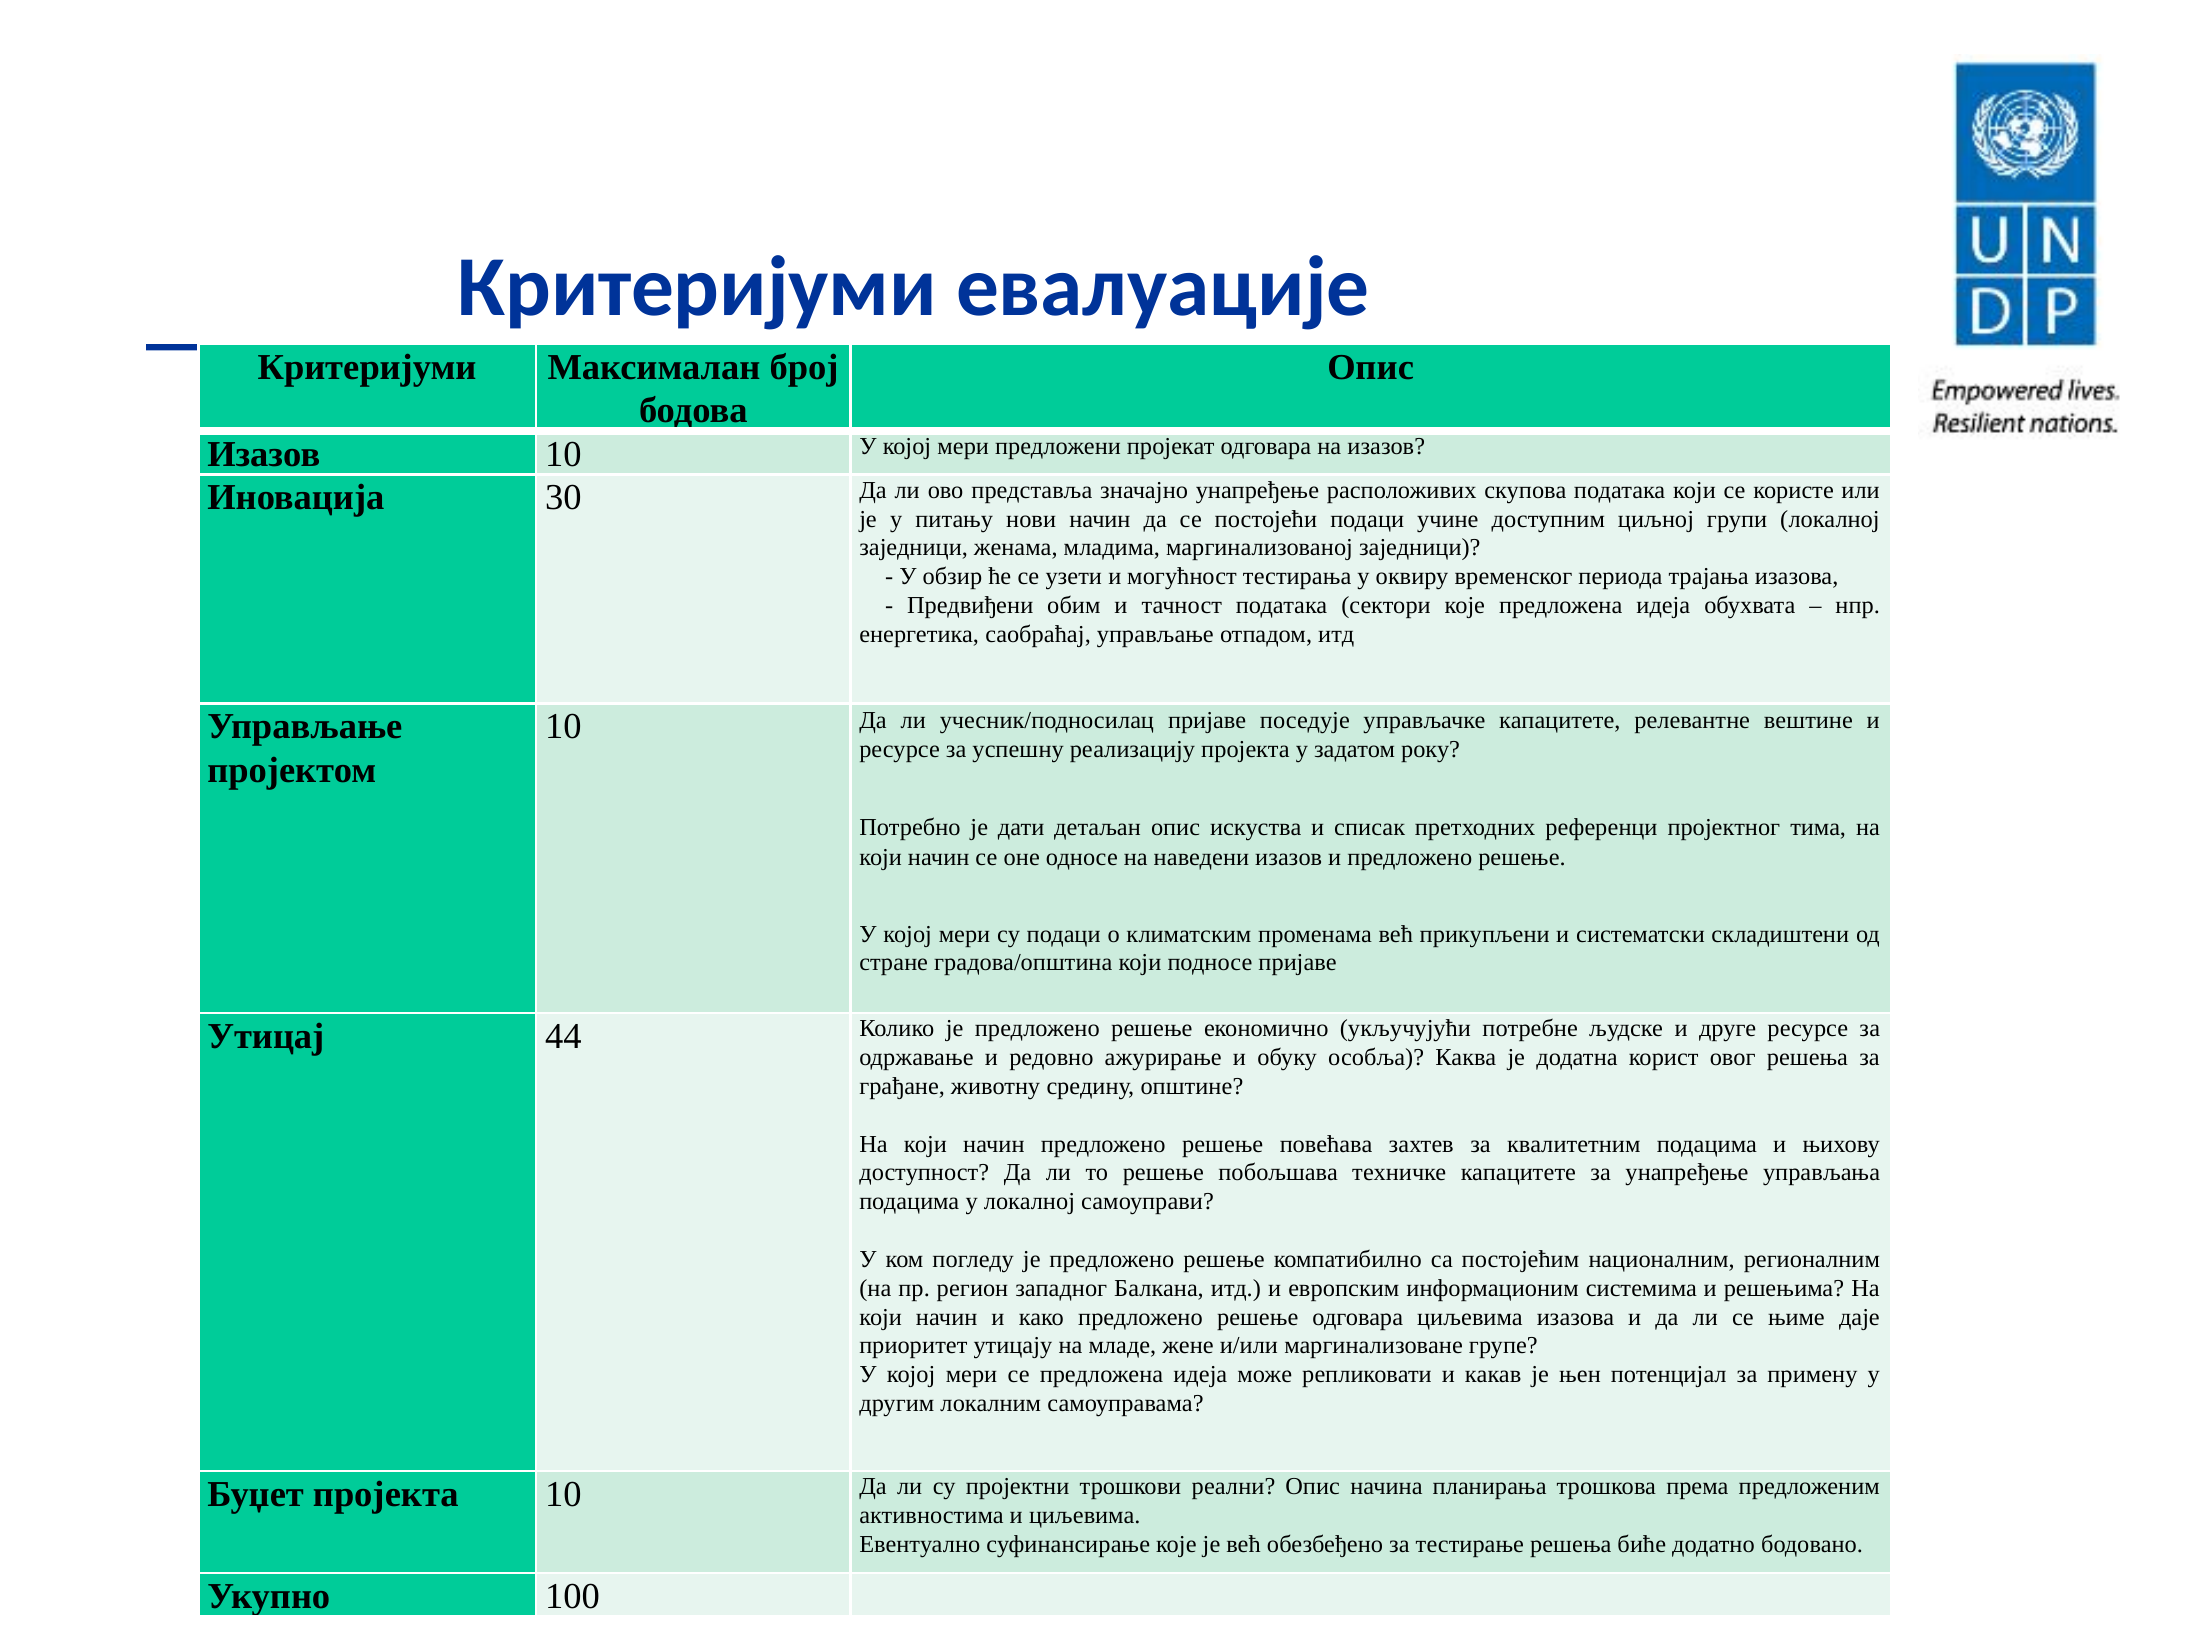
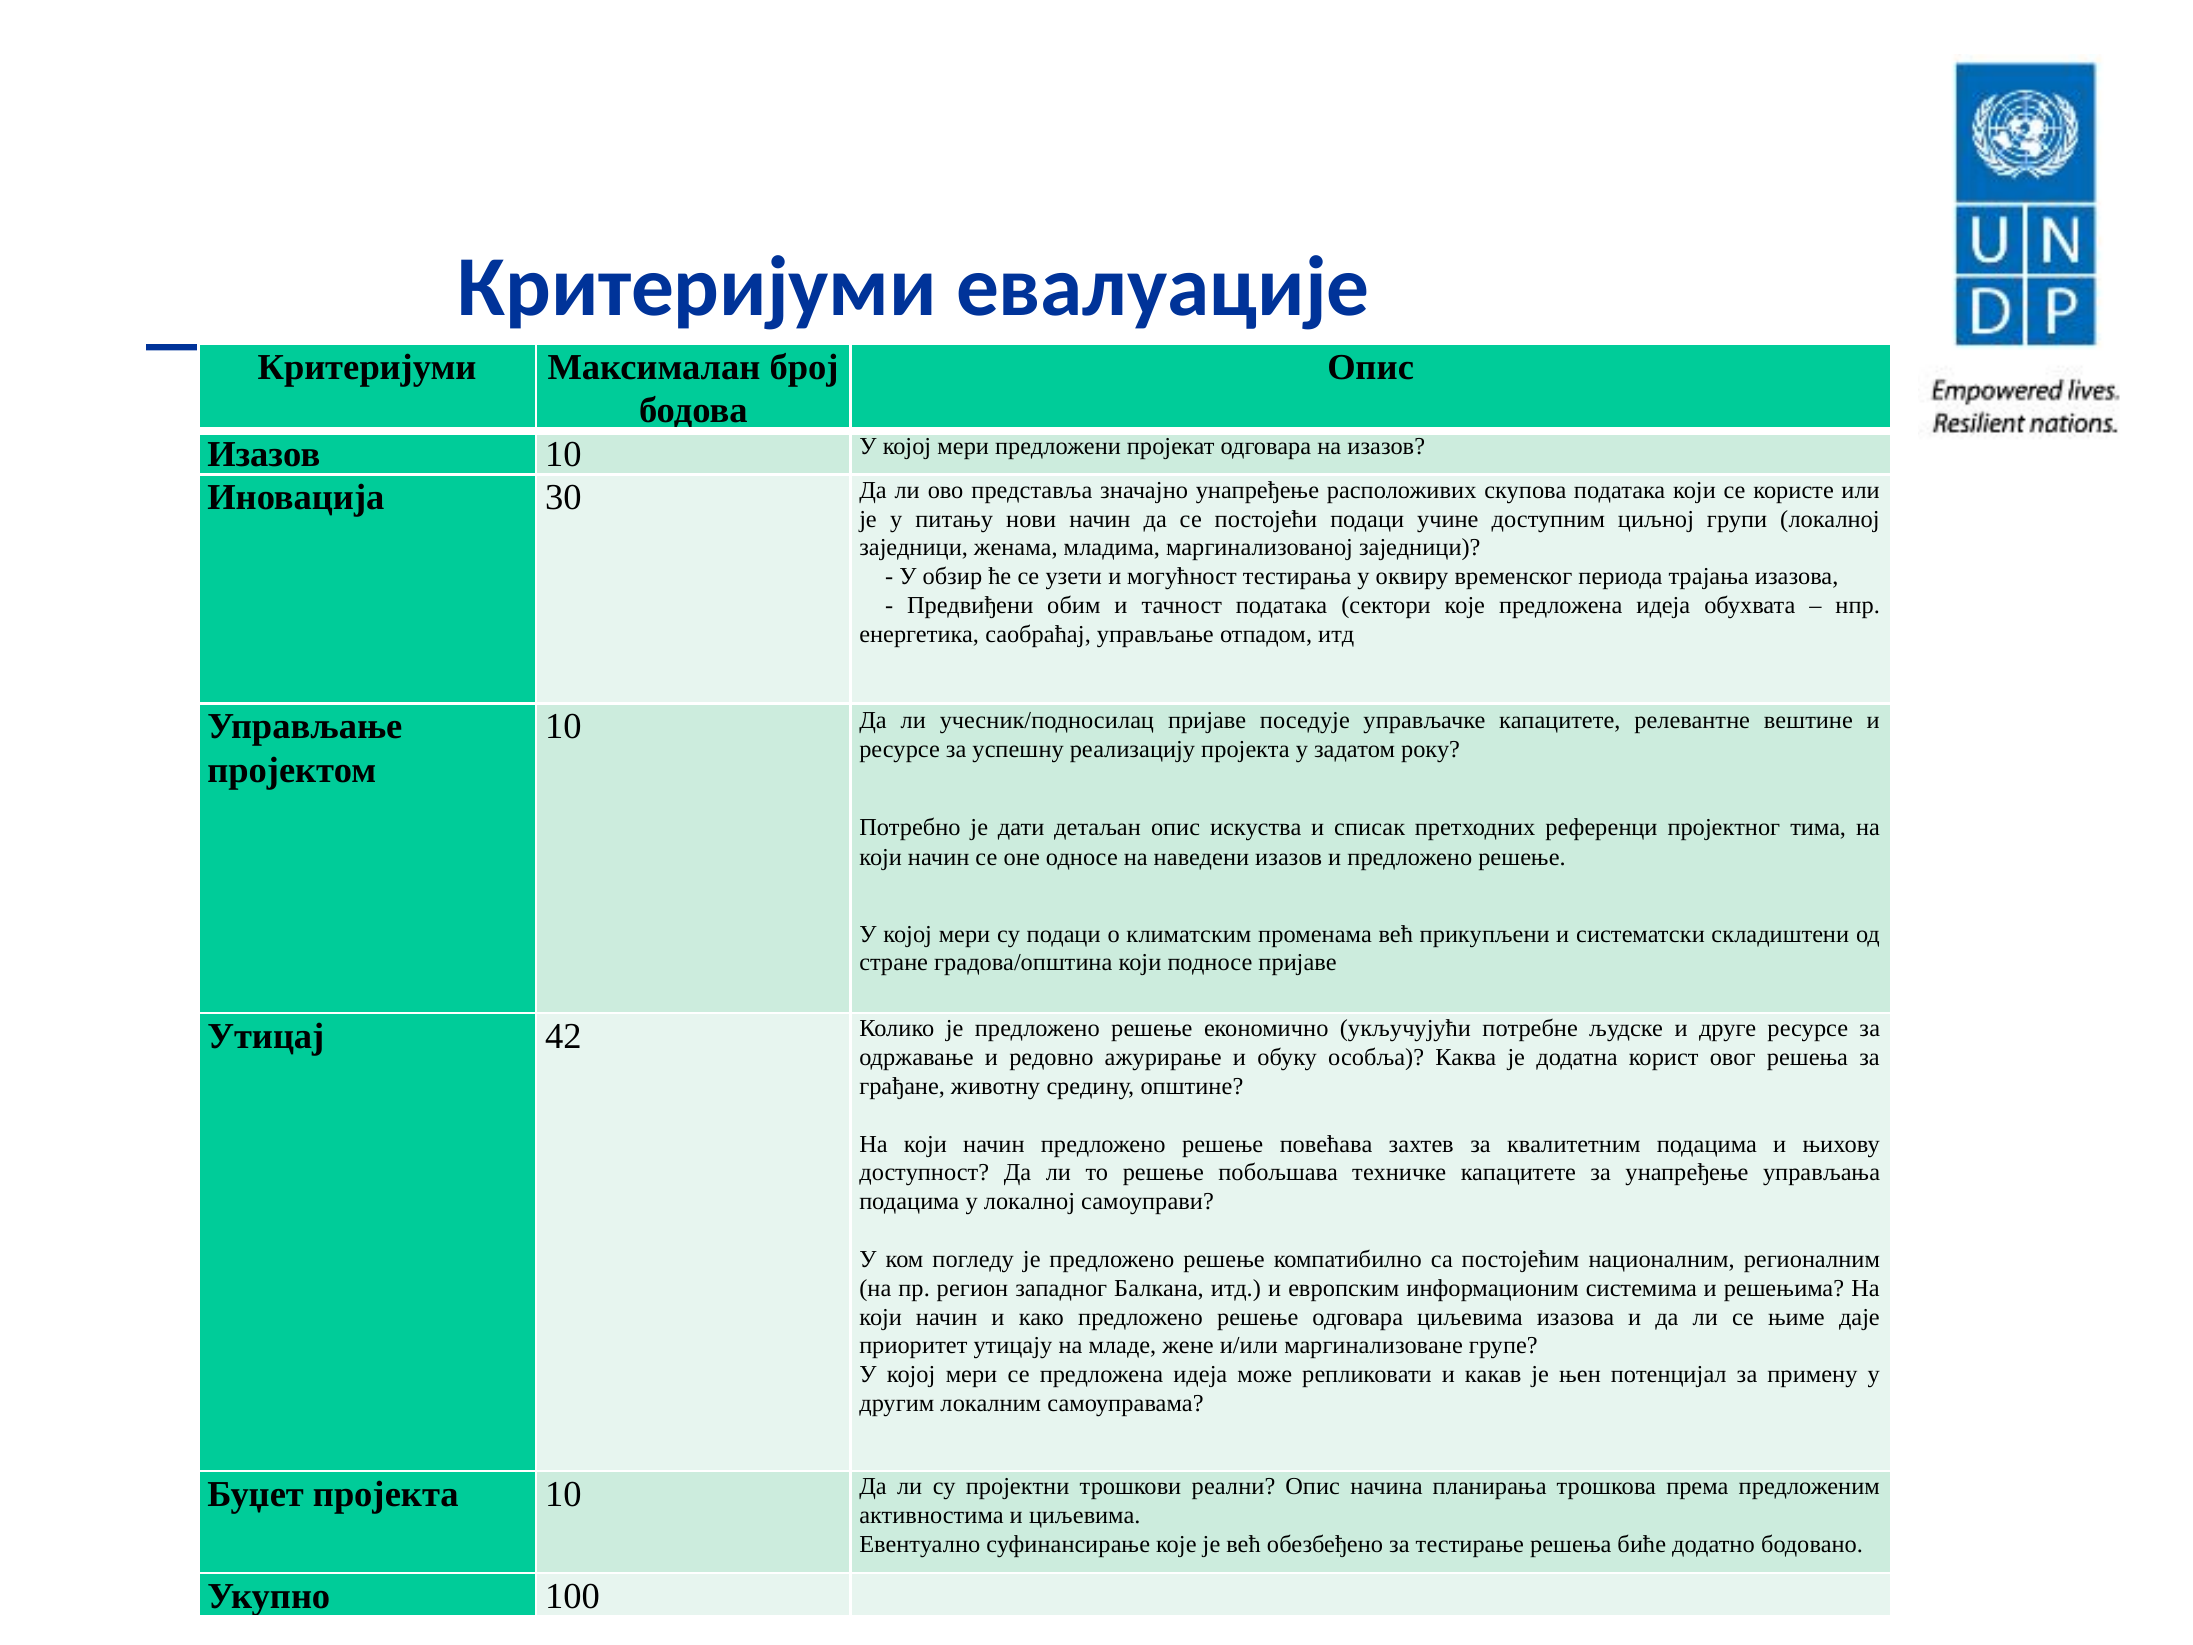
44: 44 -> 42 (563, 1036)
